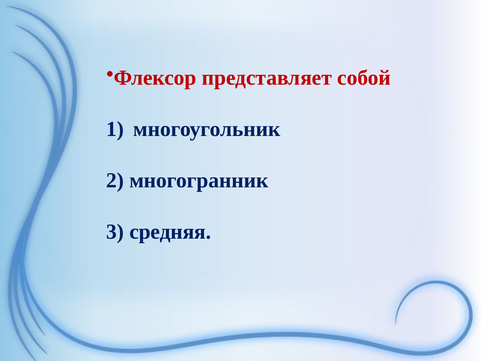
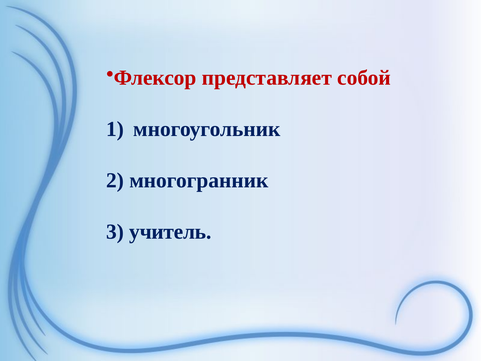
средняя: средняя -> учитель (170, 232)
